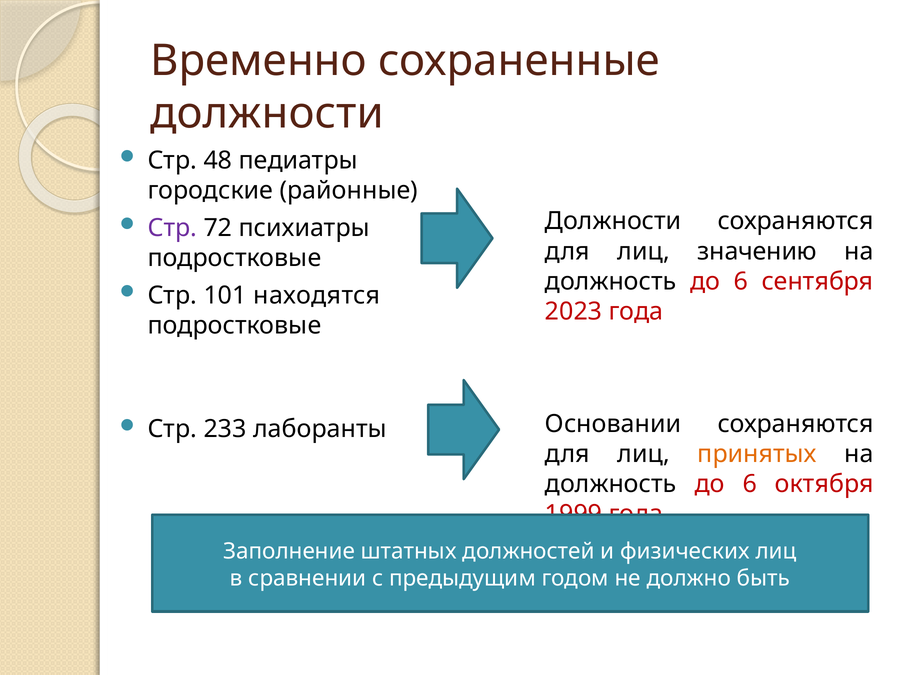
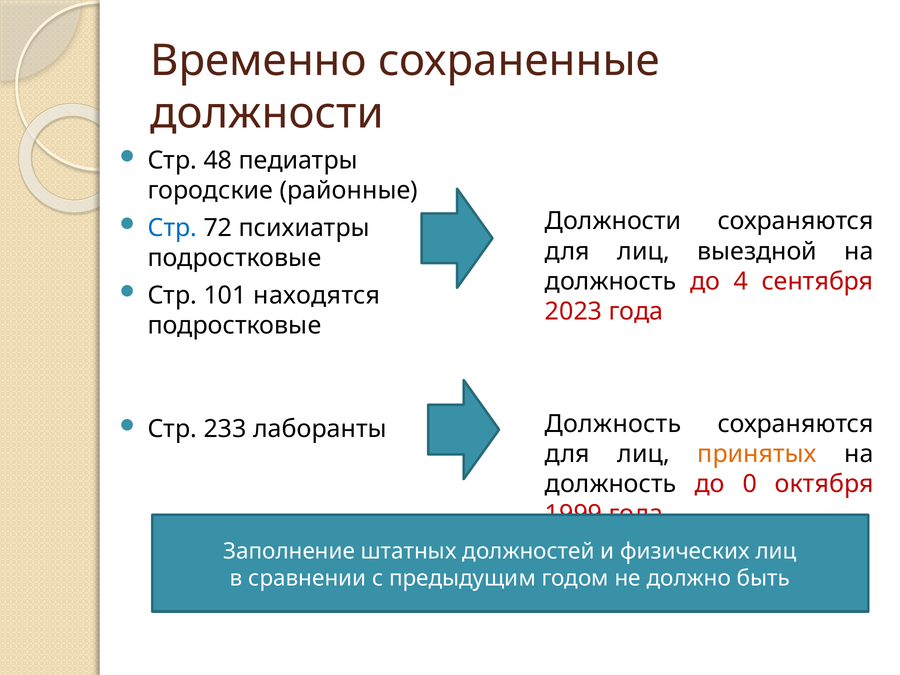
Стр colour: purple -> blue (172, 228)
значению: значению -> выездной (757, 251)
6: 6 -> 4 (741, 281)
Основании: Основании -> Должность (613, 424)
6: 6 -> 0 (750, 484)
